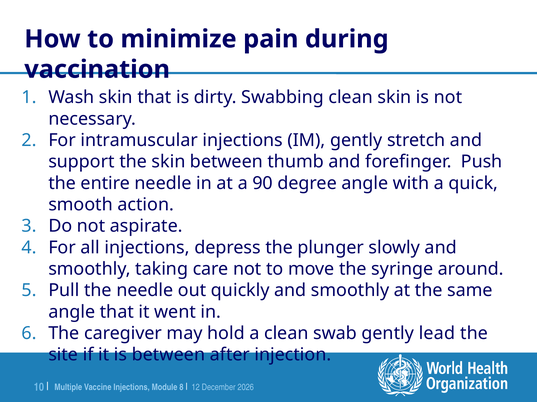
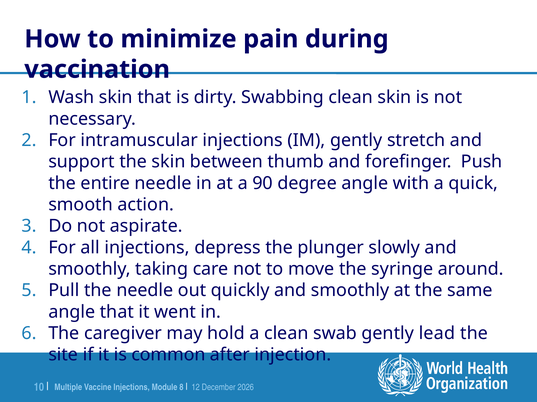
is between: between -> common (169, 355)
